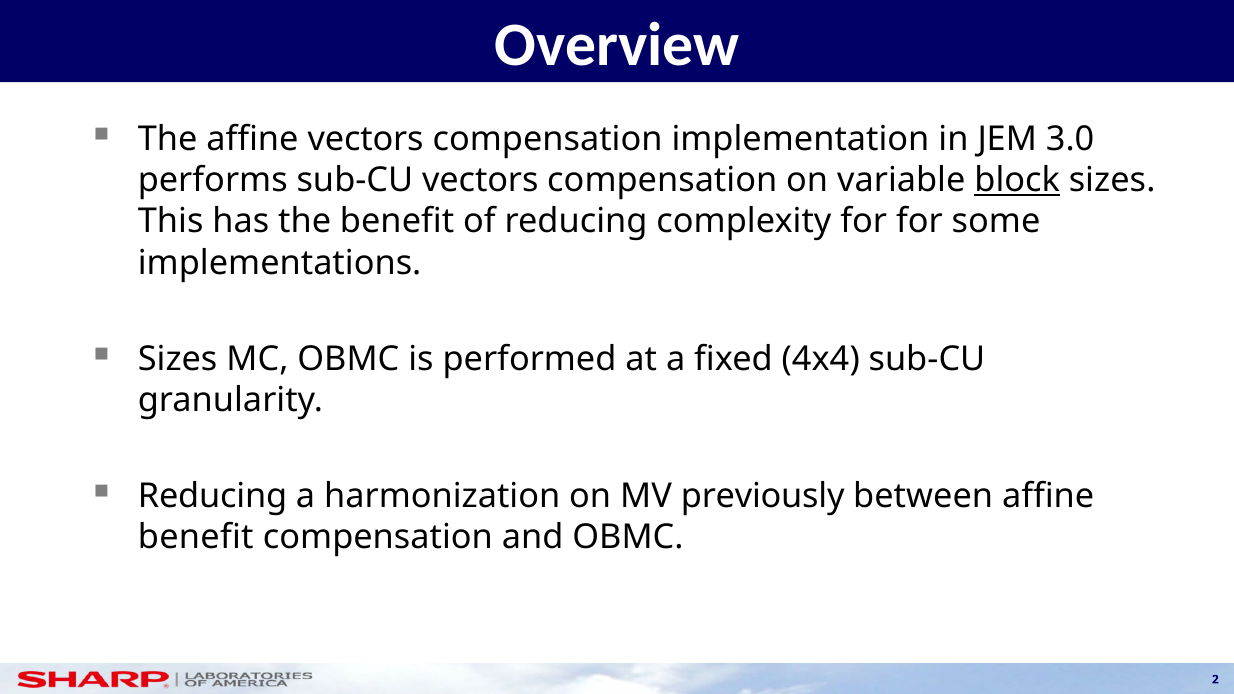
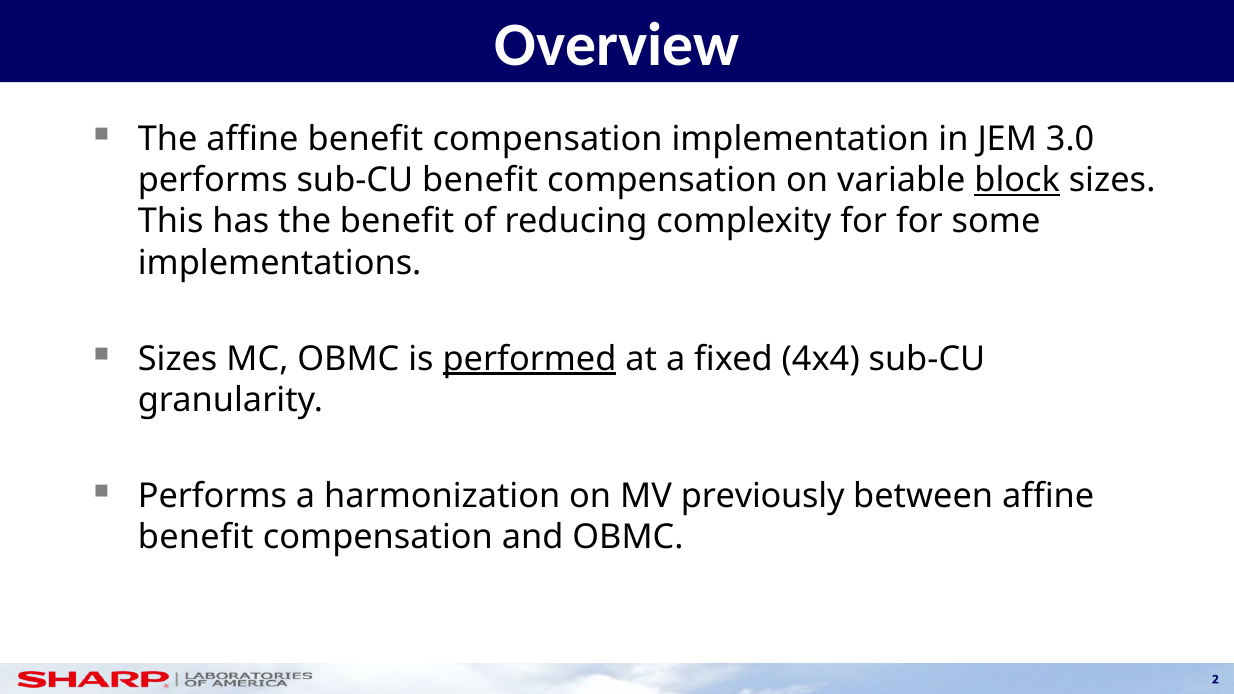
The affine vectors: vectors -> benefit (365, 139)
sub-CU vectors: vectors -> benefit (480, 181)
performed underline: none -> present (530, 359)
Reducing: Reducing -> Performs (212, 496)
